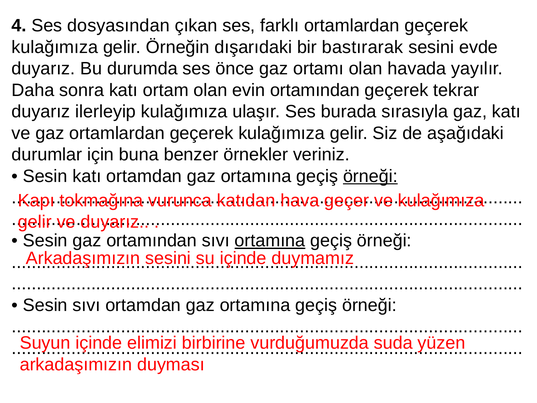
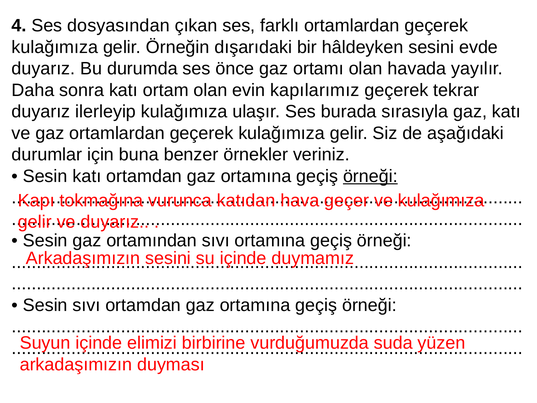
bastırarak: bastırarak -> hâldeyken (363, 47)
evin ortamından: ortamından -> kapılarımız (315, 90)
ortamına underline: present -> none (270, 240)
